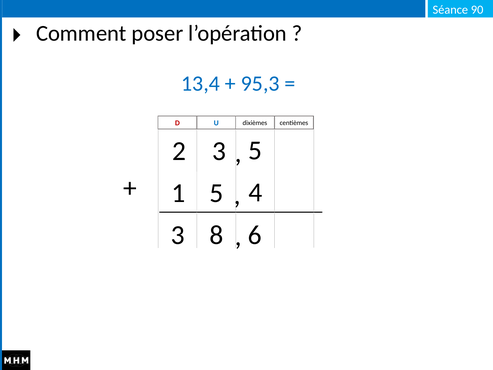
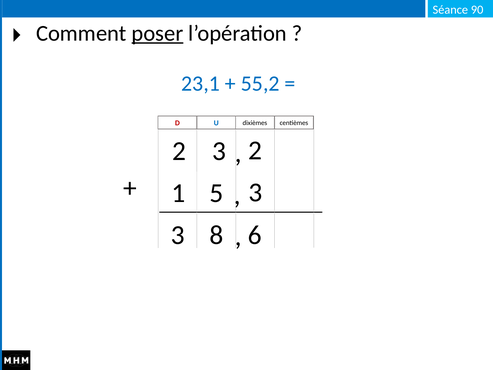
poser underline: none -> present (157, 33)
13,4: 13,4 -> 23,1 (201, 83)
95,3: 95,3 -> 55,2 (260, 83)
3 5: 5 -> 2 (255, 150)
5 4: 4 -> 3 (255, 192)
